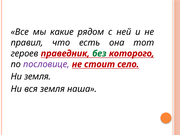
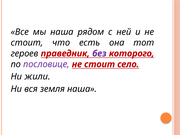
мы какие: какие -> наша (62, 32)
правил: правил -> стоит (27, 43)
без colour: green -> purple (99, 53)
Ни земля: земля -> жили (37, 77)
